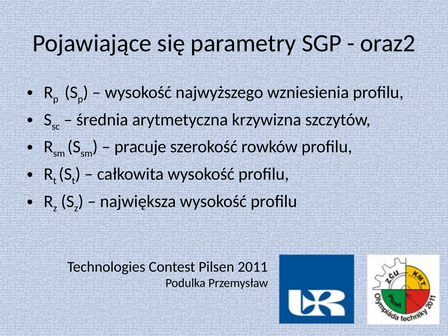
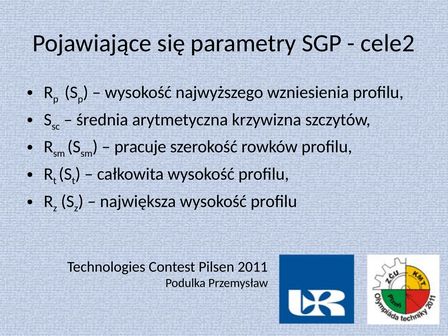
oraz2: oraz2 -> cele2 (388, 43)
